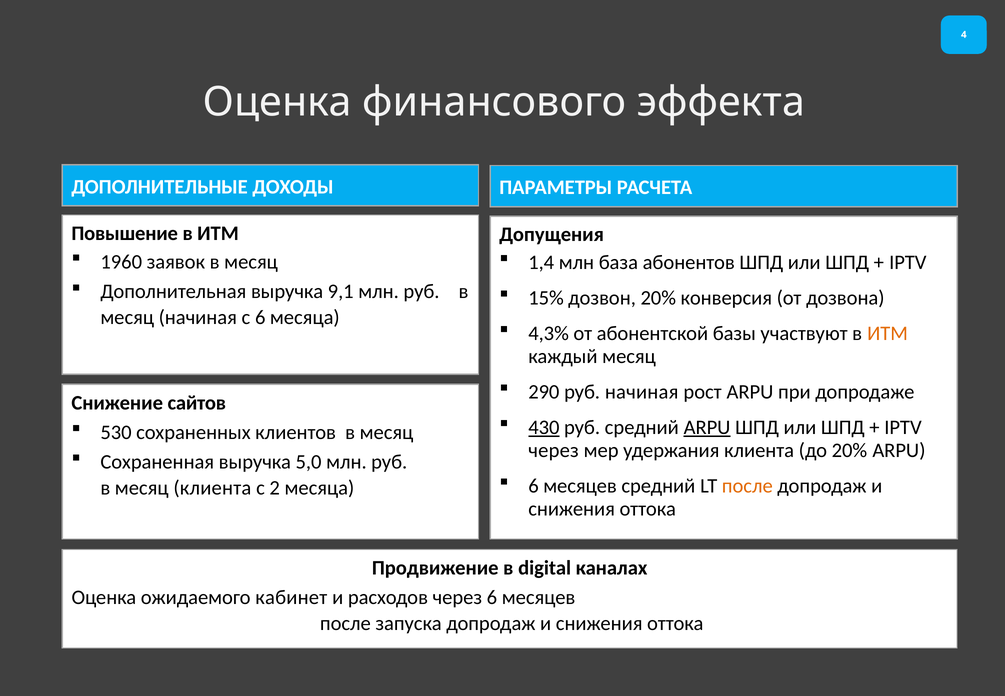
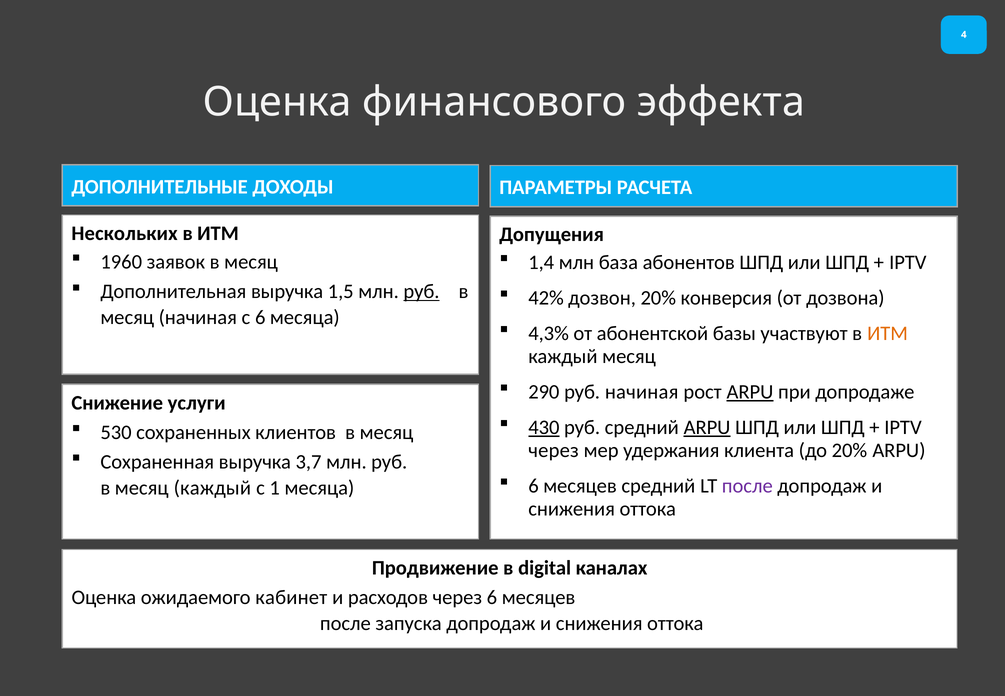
Повышение: Повышение -> Нескольких (125, 233)
9,1: 9,1 -> 1,5 (341, 292)
руб underline: none -> present (421, 292)
15%: 15% -> 42% (546, 298)
ARPU underline: none -> present (750, 392)
сайтов: сайтов -> услуги (197, 403)
5,0: 5,0 -> 3,7 (309, 462)
после colour: orange -> purple (747, 486)
месяц клиента: клиента -> каждый (212, 488)
2: 2 -> 1 (275, 488)
